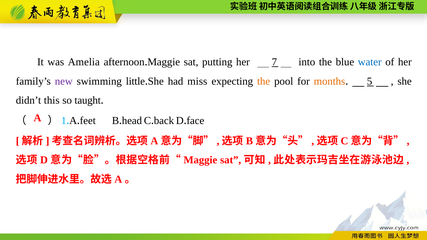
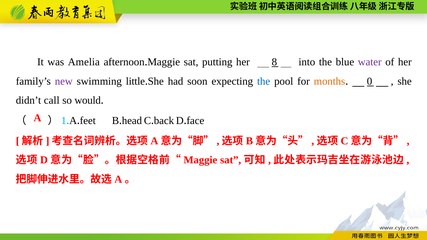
7: 7 -> 8 (274, 62)
water colour: blue -> purple (370, 62)
miss: miss -> soon (197, 81)
the colour: orange -> blue (264, 81)
5: 5 -> 0 (370, 81)
this: this -> call (52, 101)
taught: taught -> would (88, 101)
